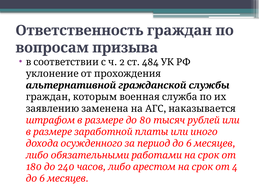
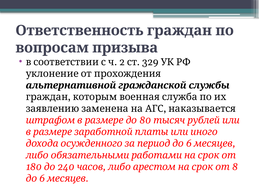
484: 484 -> 329 (150, 62)
4: 4 -> 8 (235, 167)
